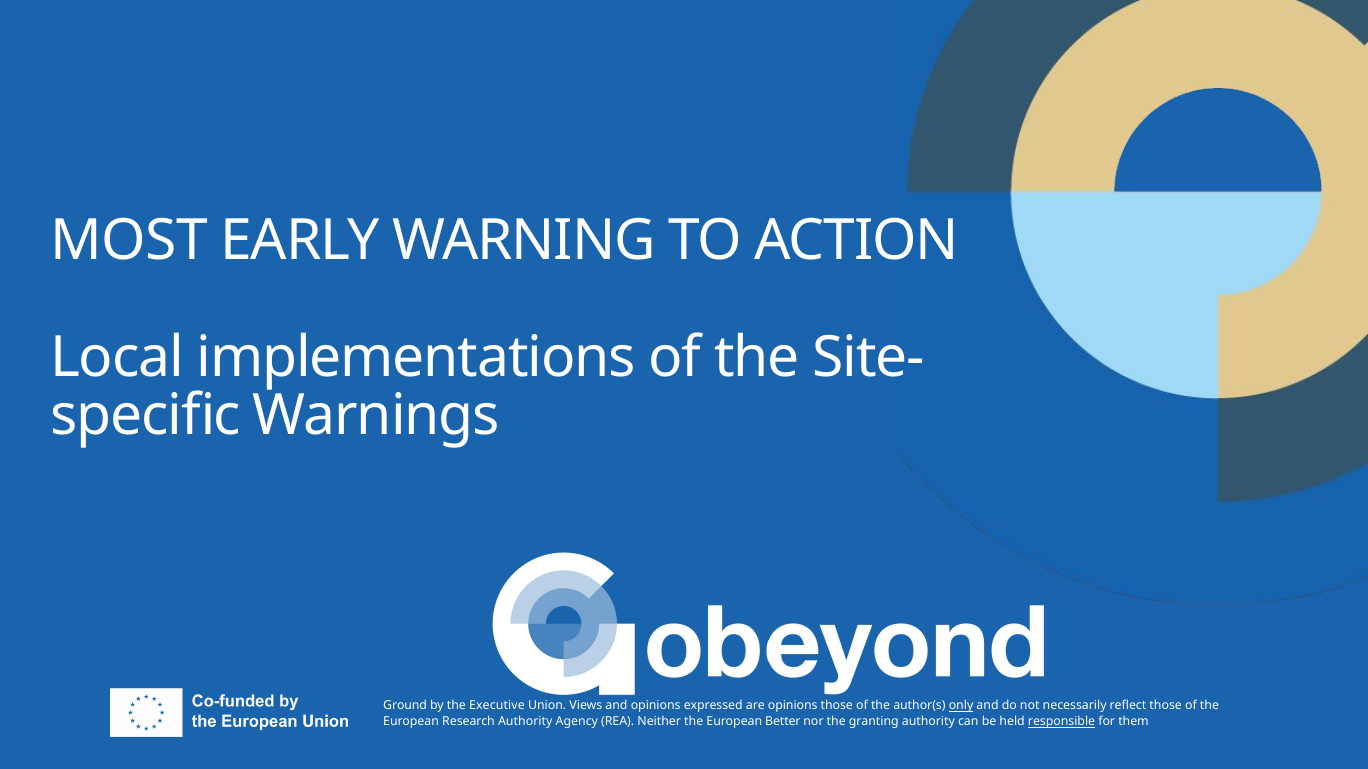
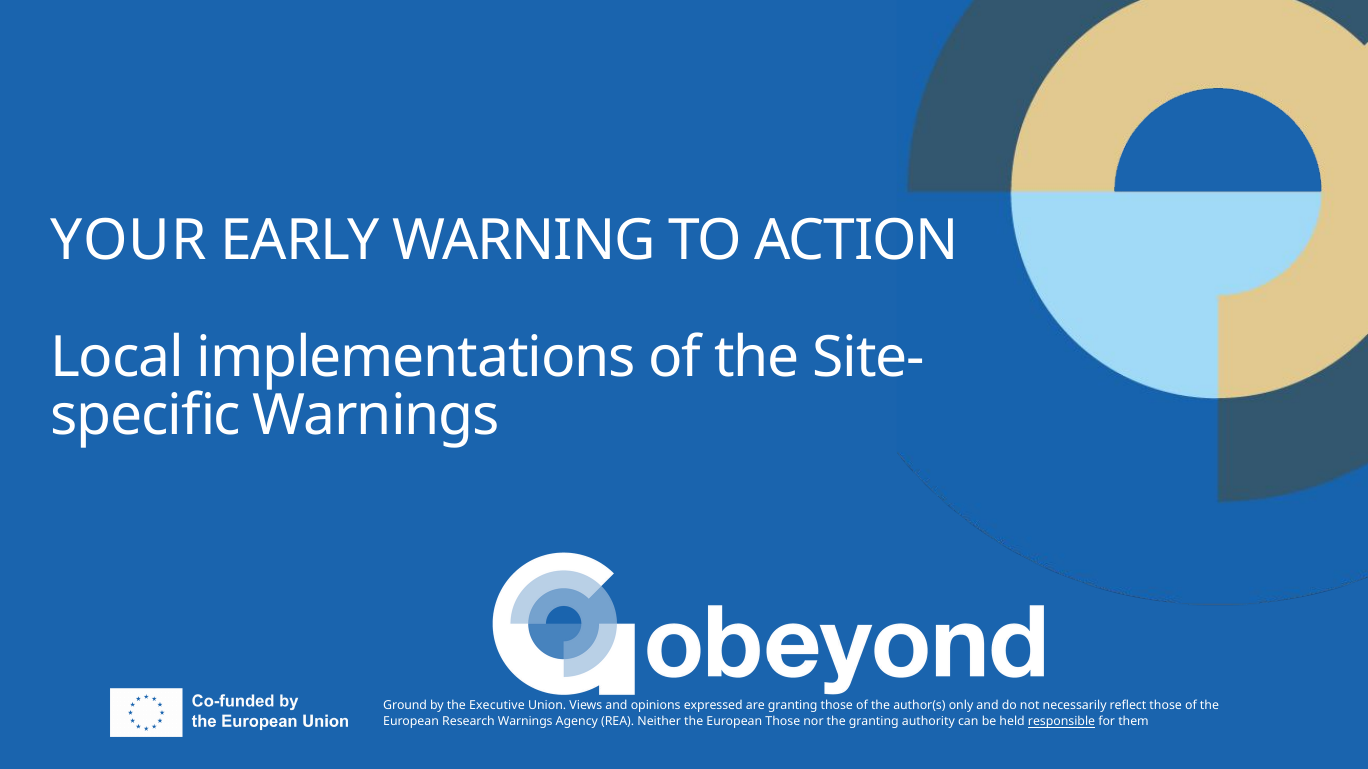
MOST: MOST -> YOUR (129, 241)
are opinions: opinions -> granting (793, 706)
only underline: present -> none (961, 706)
Research Authority: Authority -> Warnings (525, 722)
European Better: Better -> Those (783, 722)
